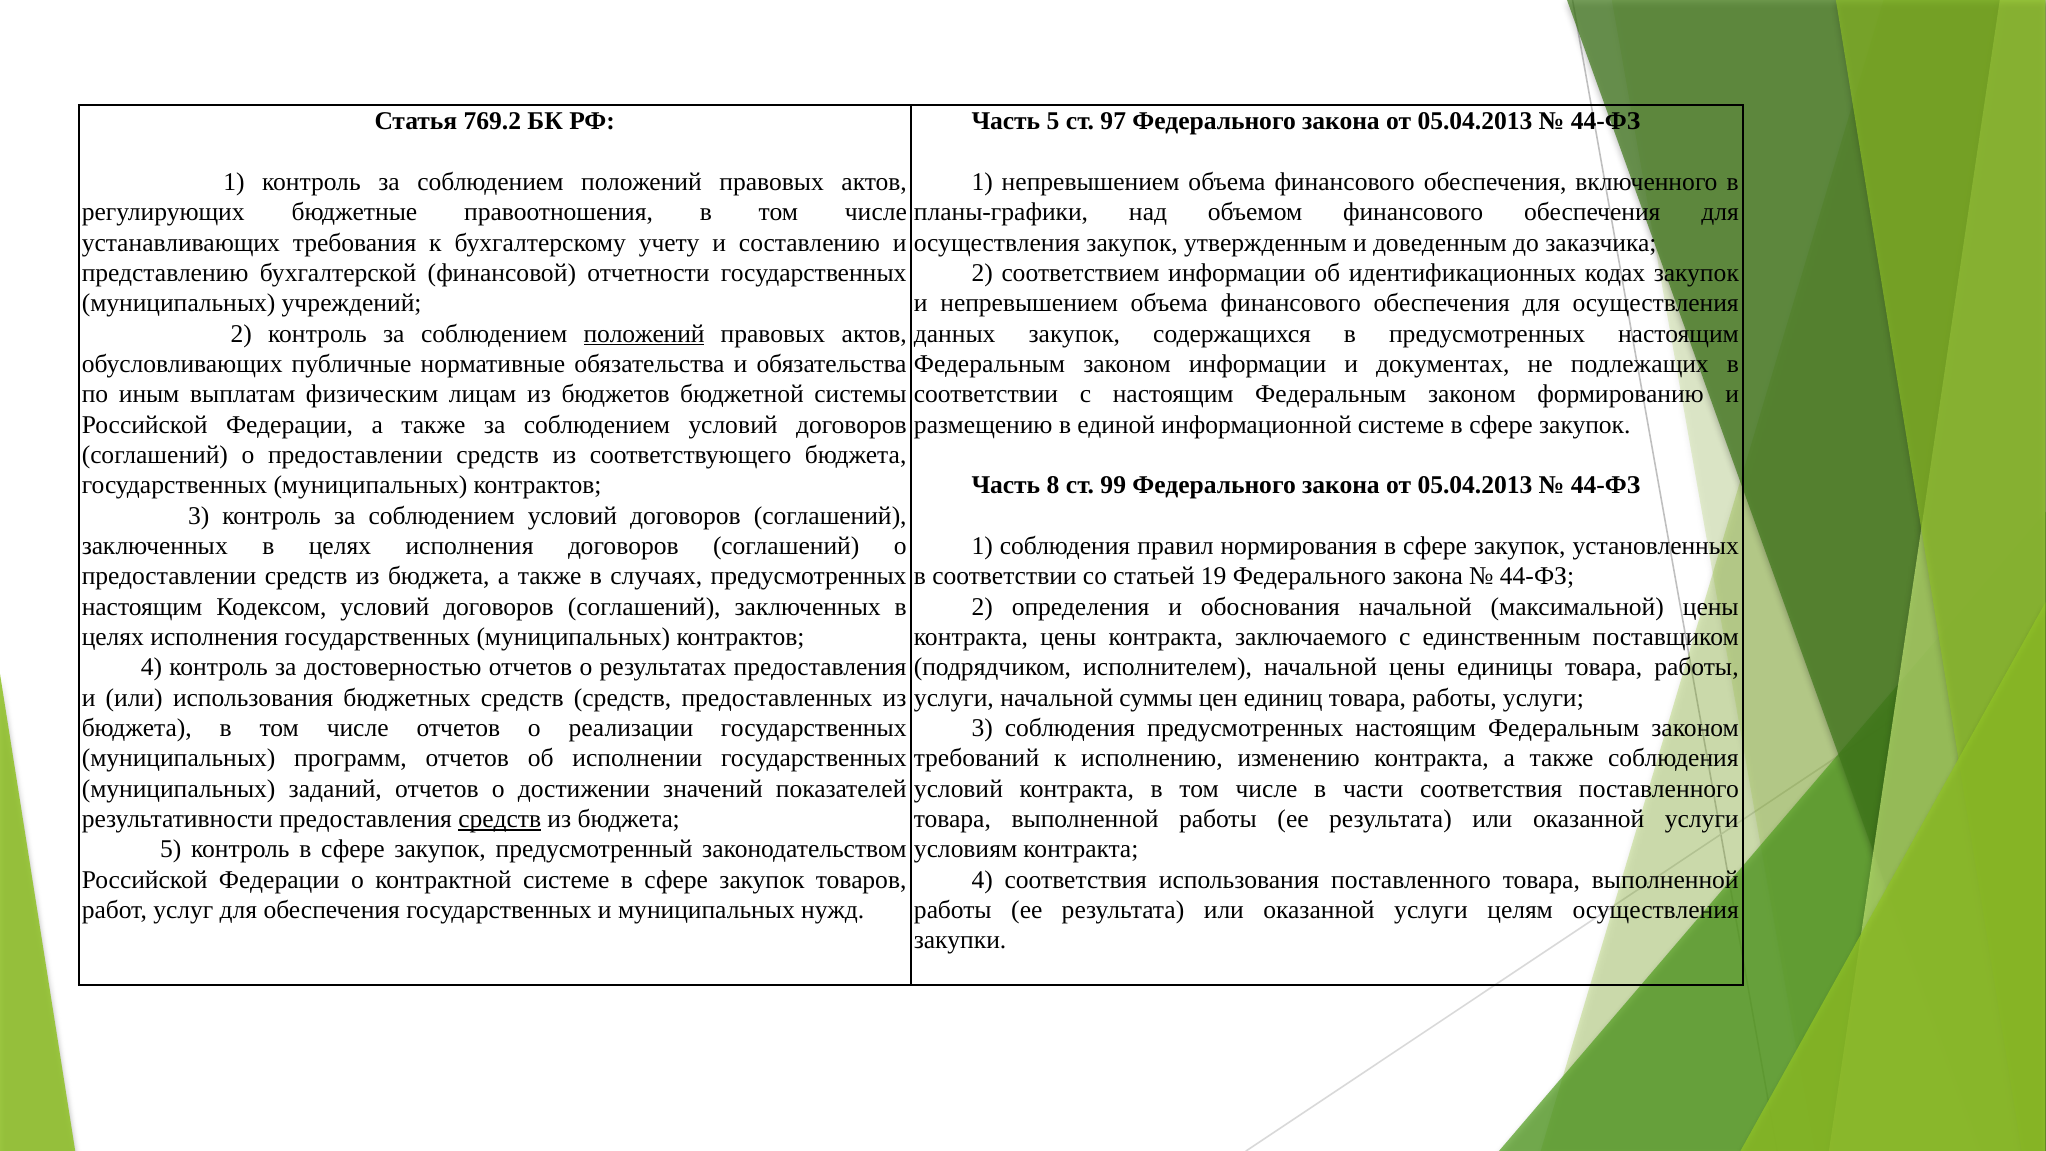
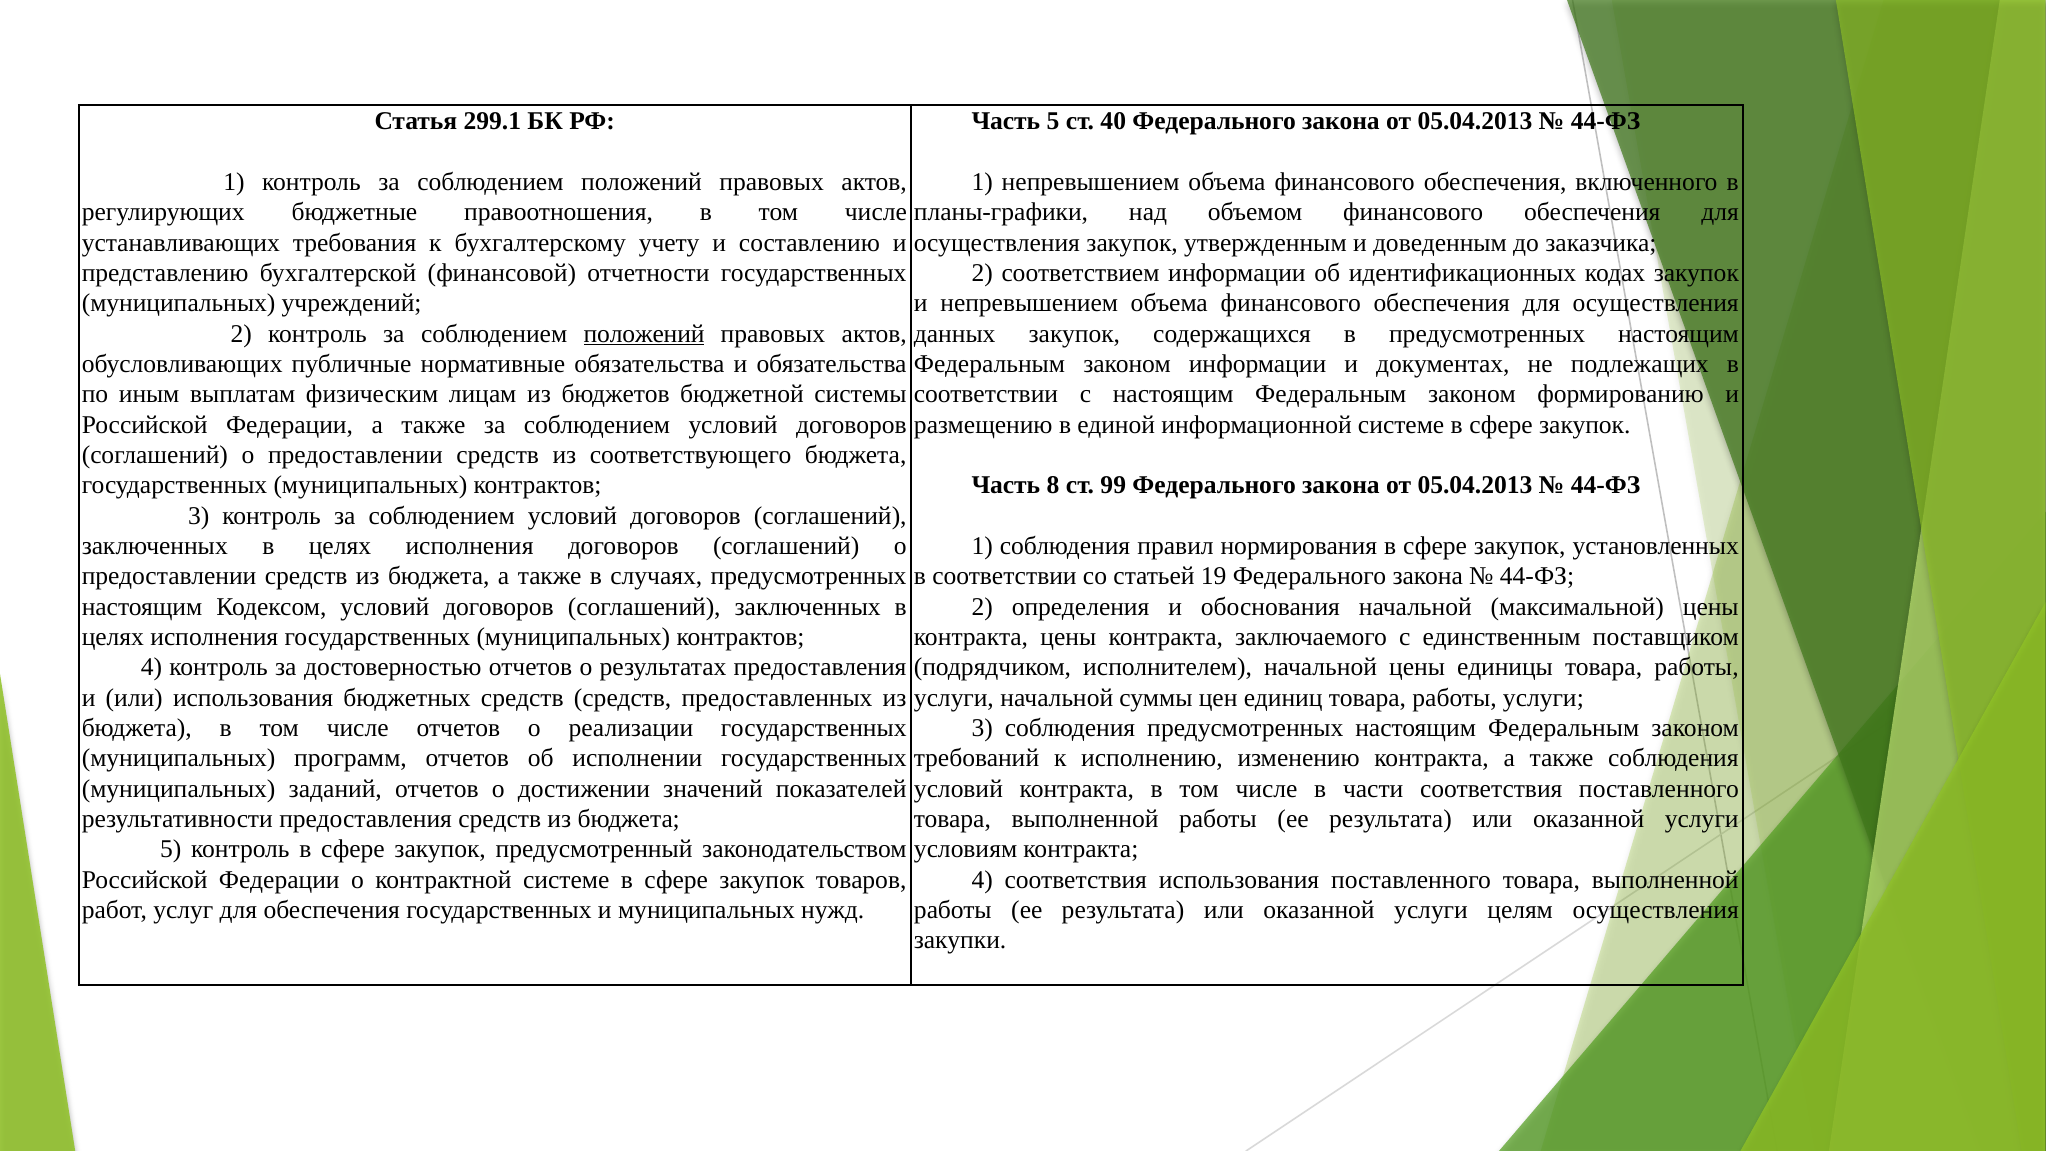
769.2: 769.2 -> 299.1 (492, 121)
97: 97 -> 40 (1113, 121)
средств underline: present -> none (500, 819)
